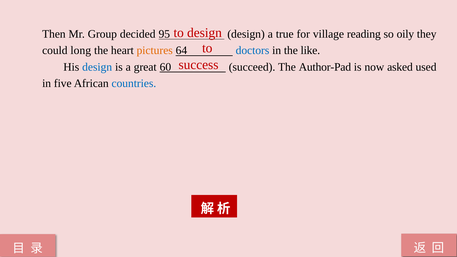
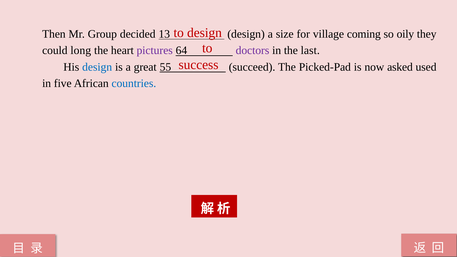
95: 95 -> 13 (164, 34)
true: true -> size (285, 34)
reading: reading -> coming (364, 34)
pictures colour: orange -> purple (155, 51)
doctors colour: blue -> purple (253, 51)
like: like -> last (310, 51)
60: 60 -> 55 (165, 67)
Author-Pad: Author-Pad -> Picked-Pad (325, 67)
